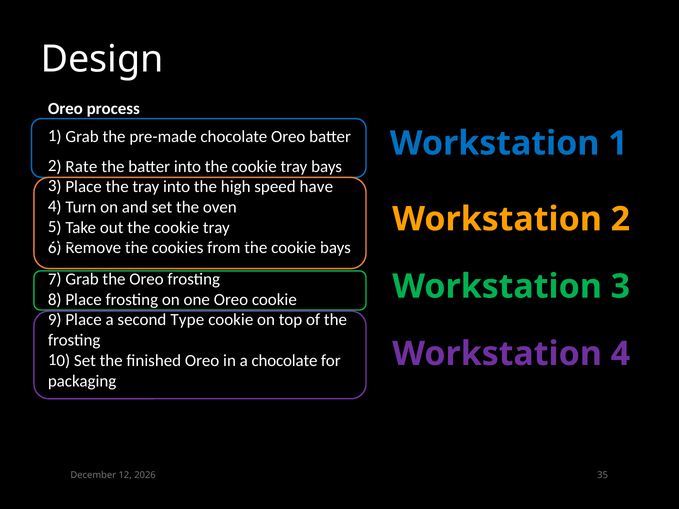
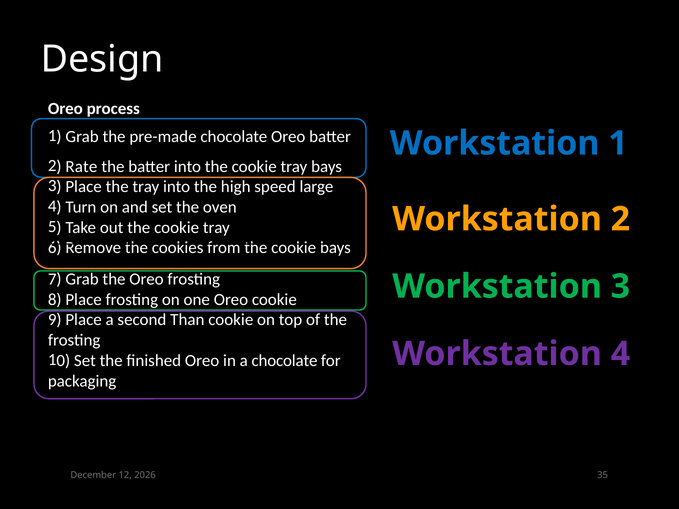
have: have -> large (316, 187)
Type: Type -> Than (187, 320)
